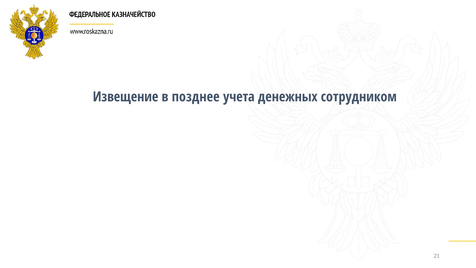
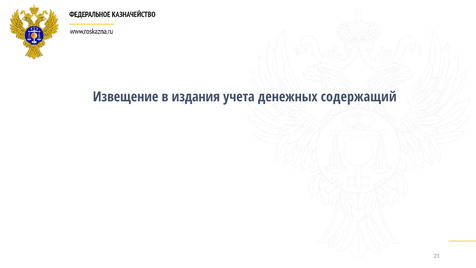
позднее: позднее -> издания (196, 97)
сотрудником: сотрудником -> содержащий (359, 97)
